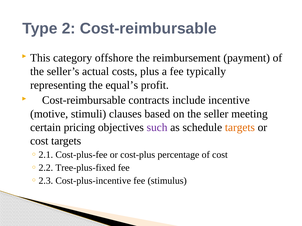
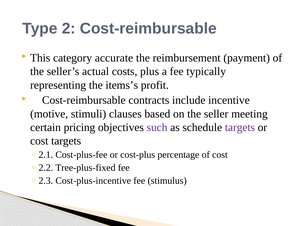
offshore: offshore -> accurate (114, 58)
equal’s: equal’s -> items’s (122, 85)
targets colour: orange -> purple (240, 128)
